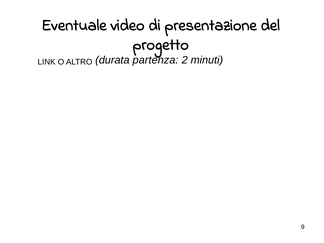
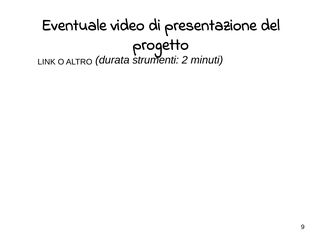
partenza: partenza -> strumenti (156, 60)
